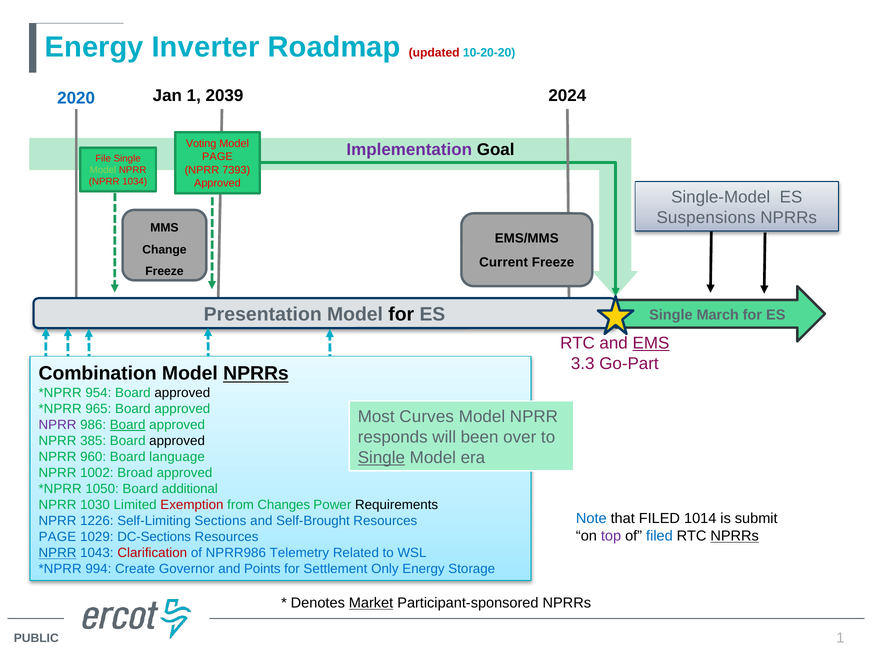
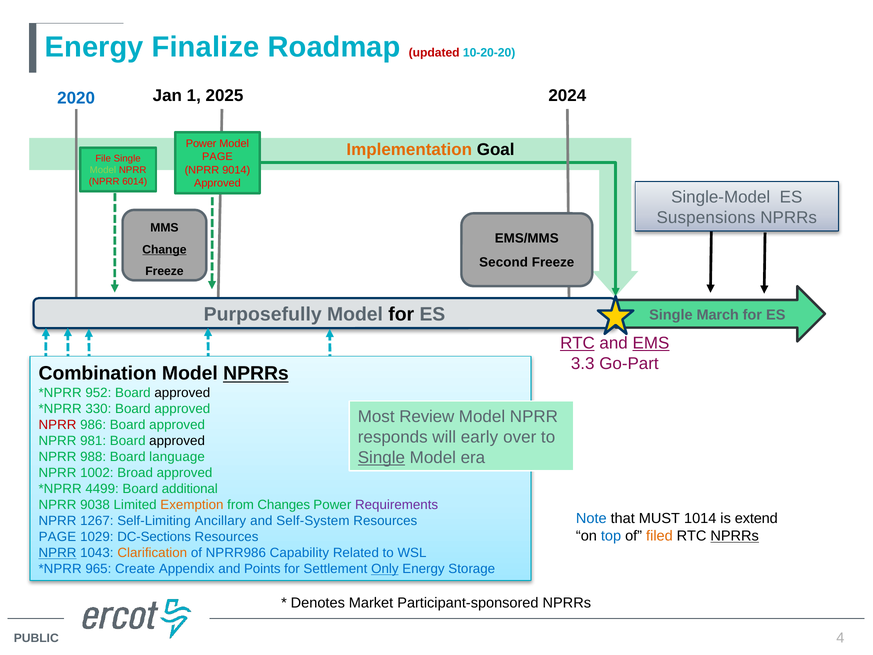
Inverter: Inverter -> Finalize (206, 47)
2039: 2039 -> 2025 (224, 96)
Voting: Voting -> Power (201, 144)
Implementation colour: purple -> orange (409, 150)
7393: 7393 -> 9014 (236, 170)
1034: 1034 -> 6014 (135, 182)
Change underline: none -> present (164, 249)
Current: Current -> Second (504, 262)
Presentation: Presentation -> Purposefully (263, 314)
RTC underline: none -> present (577, 343)
954: 954 -> 952 (98, 393)
965: 965 -> 330 (98, 409)
Curves: Curves -> Review (427, 417)
NPRR colour: purple -> red (57, 425)
Board underline: present -> none (128, 425)
been: been -> early (479, 437)
385: 385 -> 981 (93, 441)
960: 960 -> 988 (93, 457)
1050: 1050 -> 4499 (102, 489)
1030: 1030 -> 9038 (95, 505)
Exemption colour: red -> orange (192, 505)
Requirements colour: black -> purple (397, 505)
that FILED: FILED -> MUST (659, 518)
submit: submit -> extend (756, 518)
1226: 1226 -> 1267 (97, 521)
Sections: Sections -> Ancillary (220, 521)
Self-Brought: Self-Brought -> Self-System (313, 521)
top colour: purple -> blue (611, 536)
filed colour: blue -> orange (659, 536)
Clarification colour: red -> orange (152, 553)
Telemetry: Telemetry -> Capability (299, 553)
994: 994 -> 965 (98, 569)
Governor: Governor -> Appendix (187, 569)
Only underline: none -> present (385, 569)
Market underline: present -> none (371, 603)
1: 1 -> 4 (840, 638)
